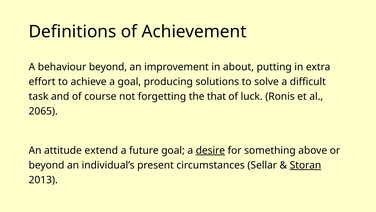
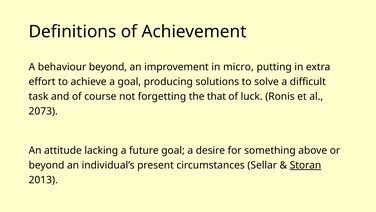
about: about -> micro (238, 67)
2065: 2065 -> 2073 (43, 111)
extend: extend -> lacking (101, 150)
desire underline: present -> none (210, 150)
